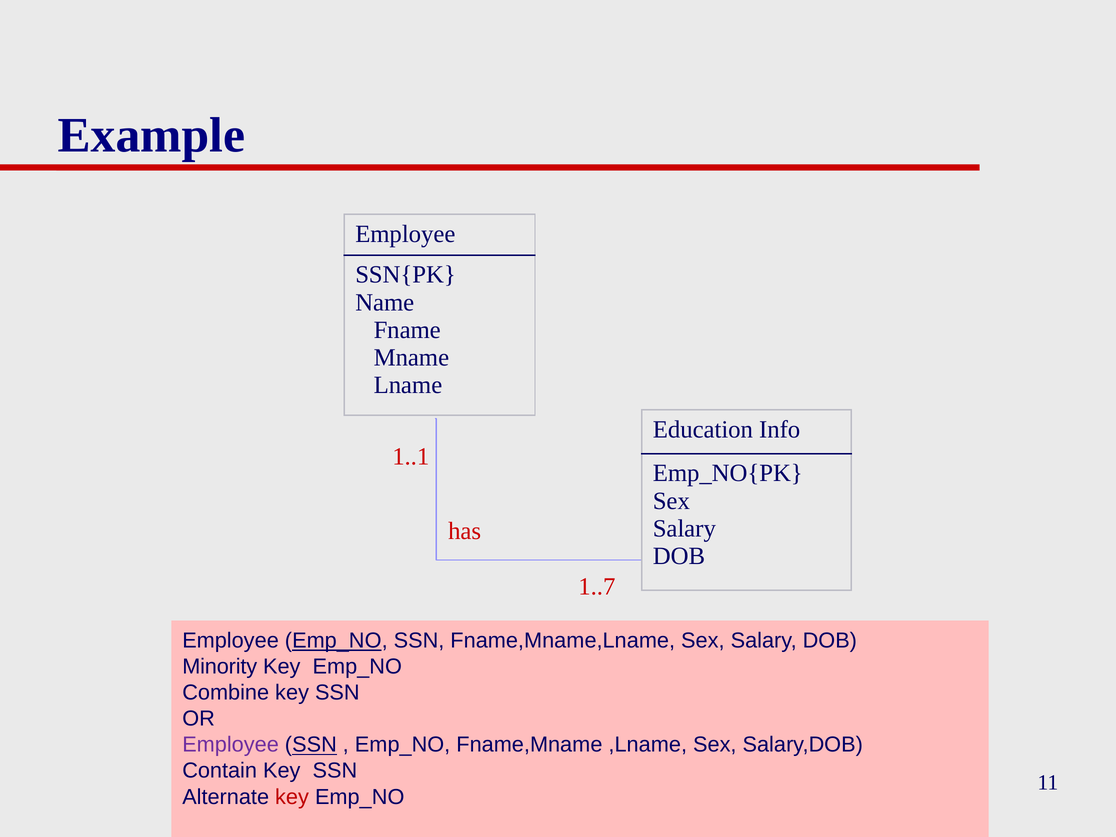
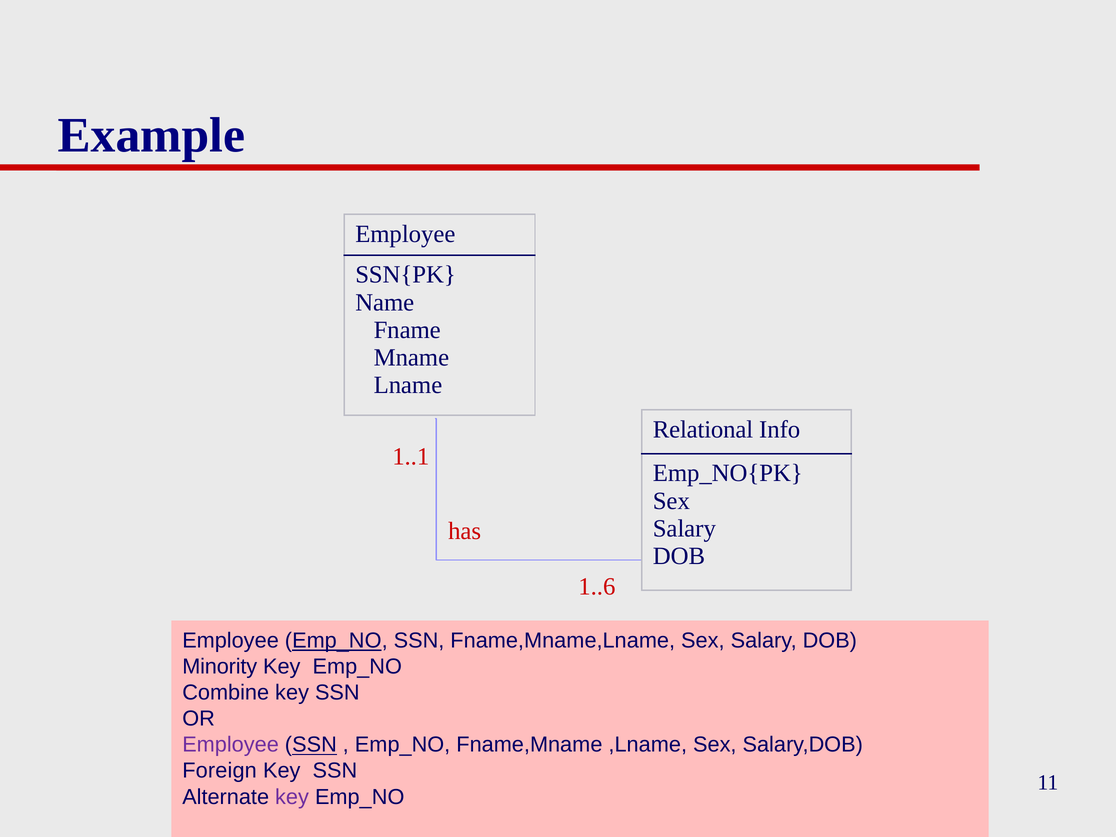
Education: Education -> Relational (703, 429)
1..7: 1..7 -> 1..6 (597, 587)
Contain: Contain -> Foreign (220, 771)
key colour: red -> purple (292, 797)
